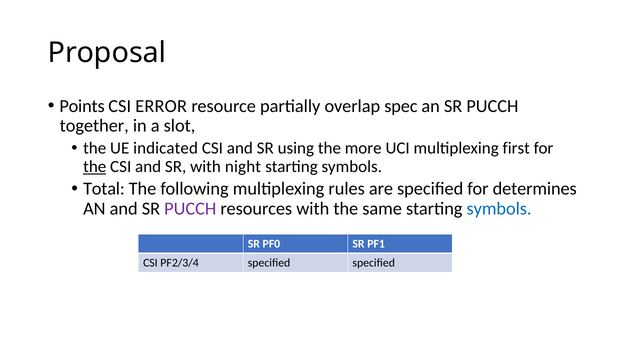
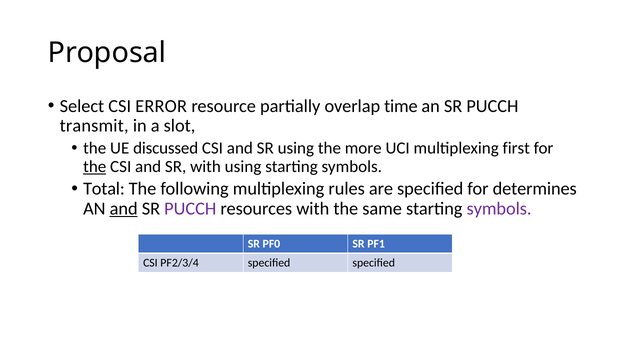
Points: Points -> Select (82, 106)
spec: spec -> time (401, 106)
together: together -> transmit (94, 126)
indicated: indicated -> discussed (166, 148)
with night: night -> using (243, 167)
and underline: none -> present (124, 209)
symbols colour: blue -> purple (499, 209)
